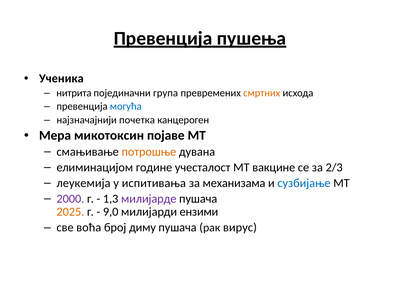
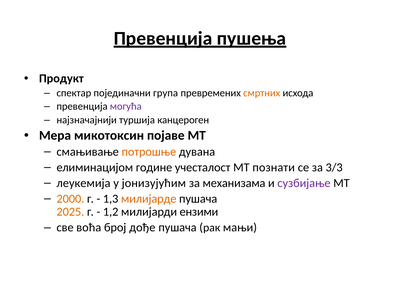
Ученика: Ученика -> Продукт (61, 79)
нитрита: нитрита -> спектар (74, 93)
могућа colour: blue -> purple (126, 106)
почетка: почетка -> туршија (137, 120)
вакцине: вакцине -> познати (274, 167)
2/3: 2/3 -> 3/3 (334, 167)
испитивања: испитивања -> јонизујућим (154, 183)
сузбијање colour: blue -> purple (304, 183)
2000 colour: purple -> orange (70, 199)
милијарде colour: purple -> orange (149, 199)
9,0: 9,0 -> 1,2 (111, 212)
диму: диму -> дође (142, 227)
вирус: вирус -> мањи (240, 227)
